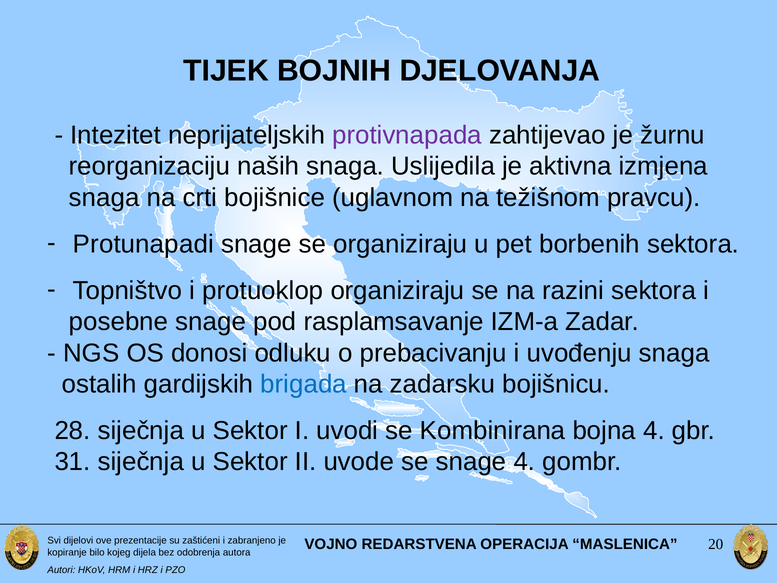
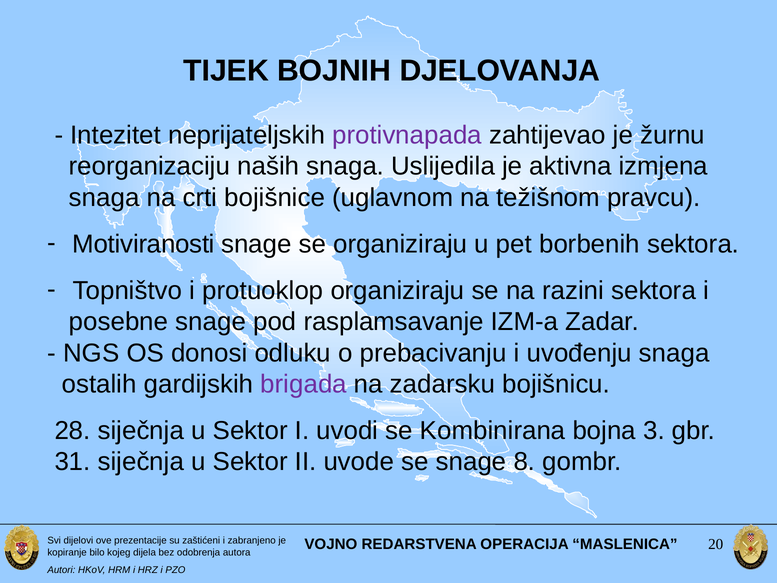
Protunapadi: Protunapadi -> Motiviranosti (144, 244)
brigada colour: blue -> purple (304, 384)
bojna 4: 4 -> 3 (654, 431)
snage 4: 4 -> 8 (524, 462)
